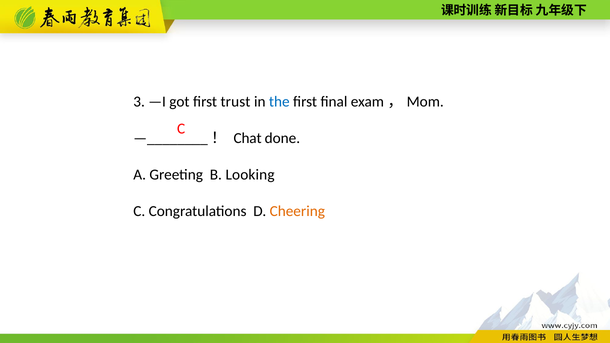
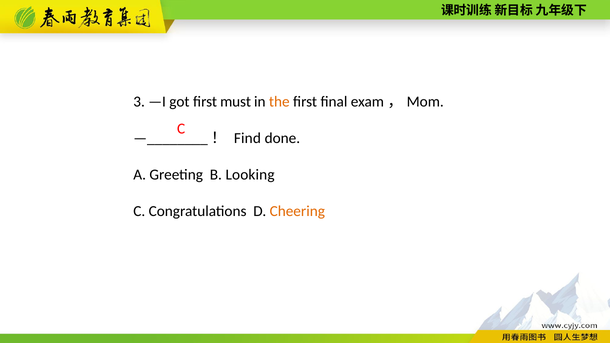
trust: trust -> must (236, 102)
the colour: blue -> orange (279, 102)
Chat: Chat -> Find (247, 138)
